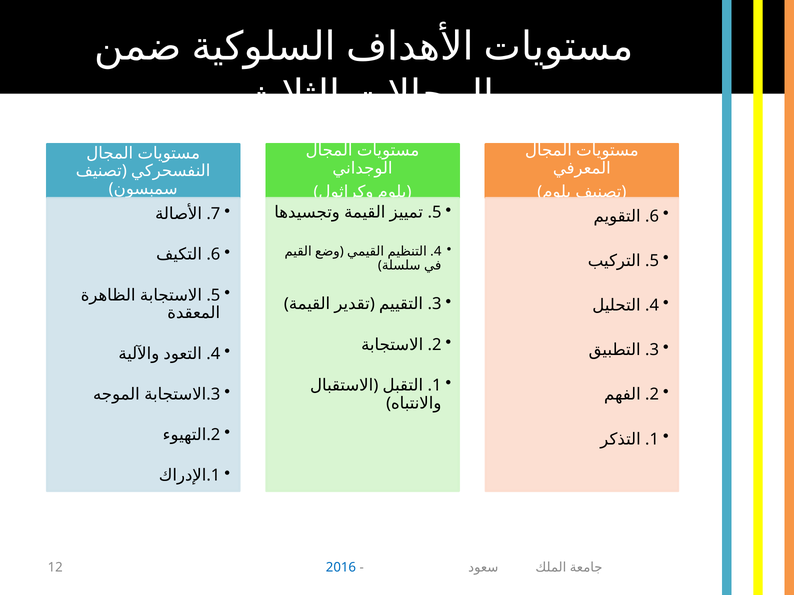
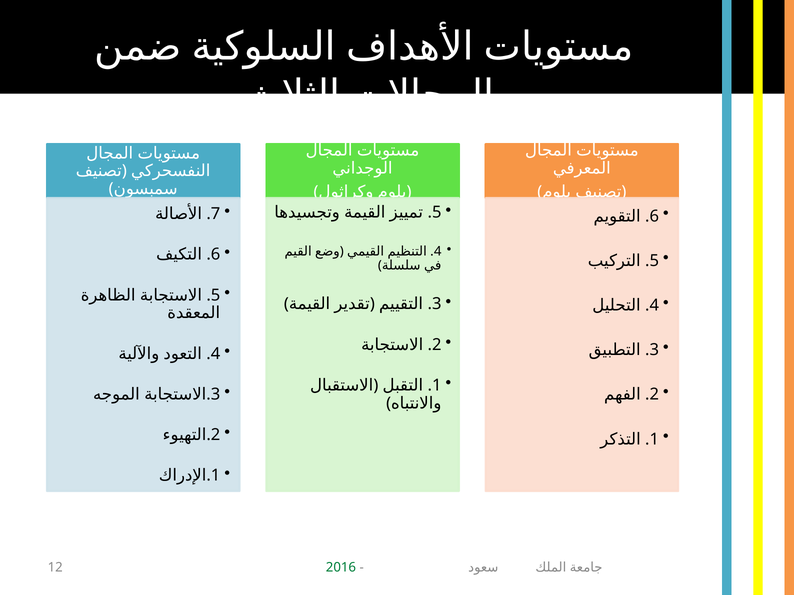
2016 colour: blue -> green (341, 568)
